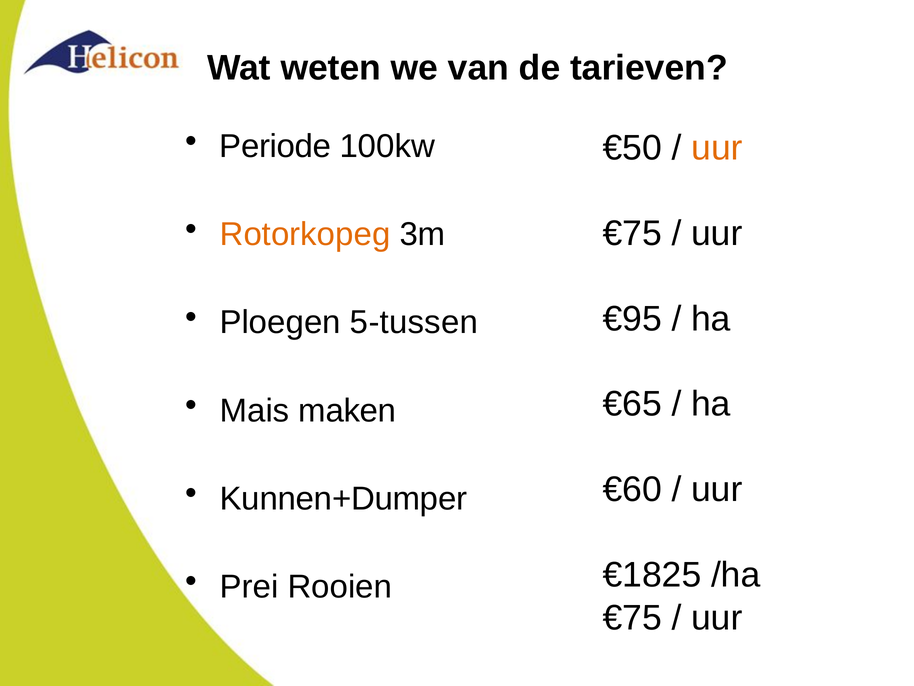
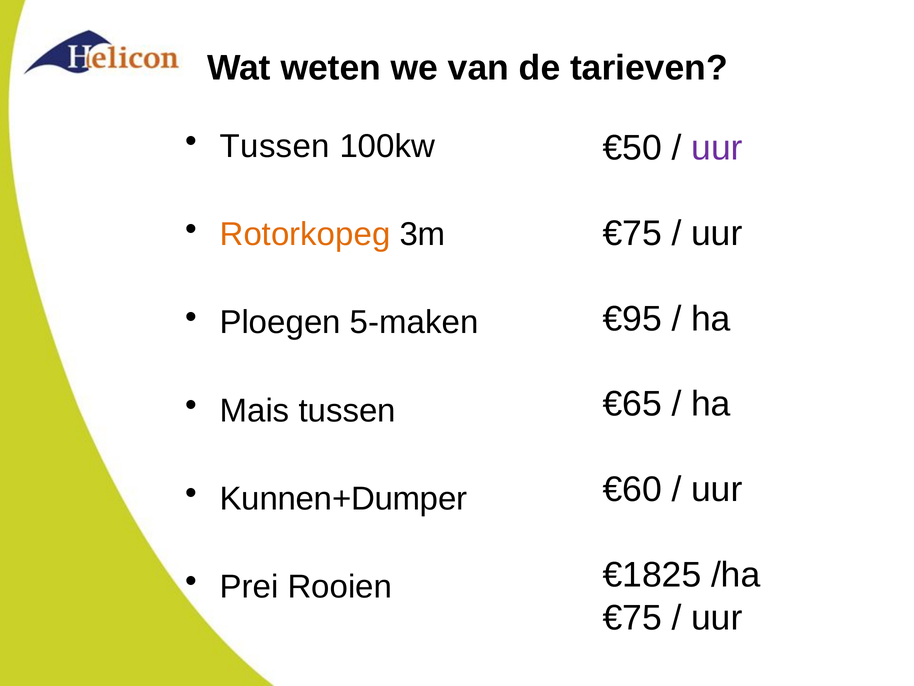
Periode: Periode -> Tussen (275, 146)
uur colour: orange -> purple (717, 148)
5-tussen: 5-tussen -> 5-maken (414, 322)
Mais maken: maken -> tussen (347, 410)
